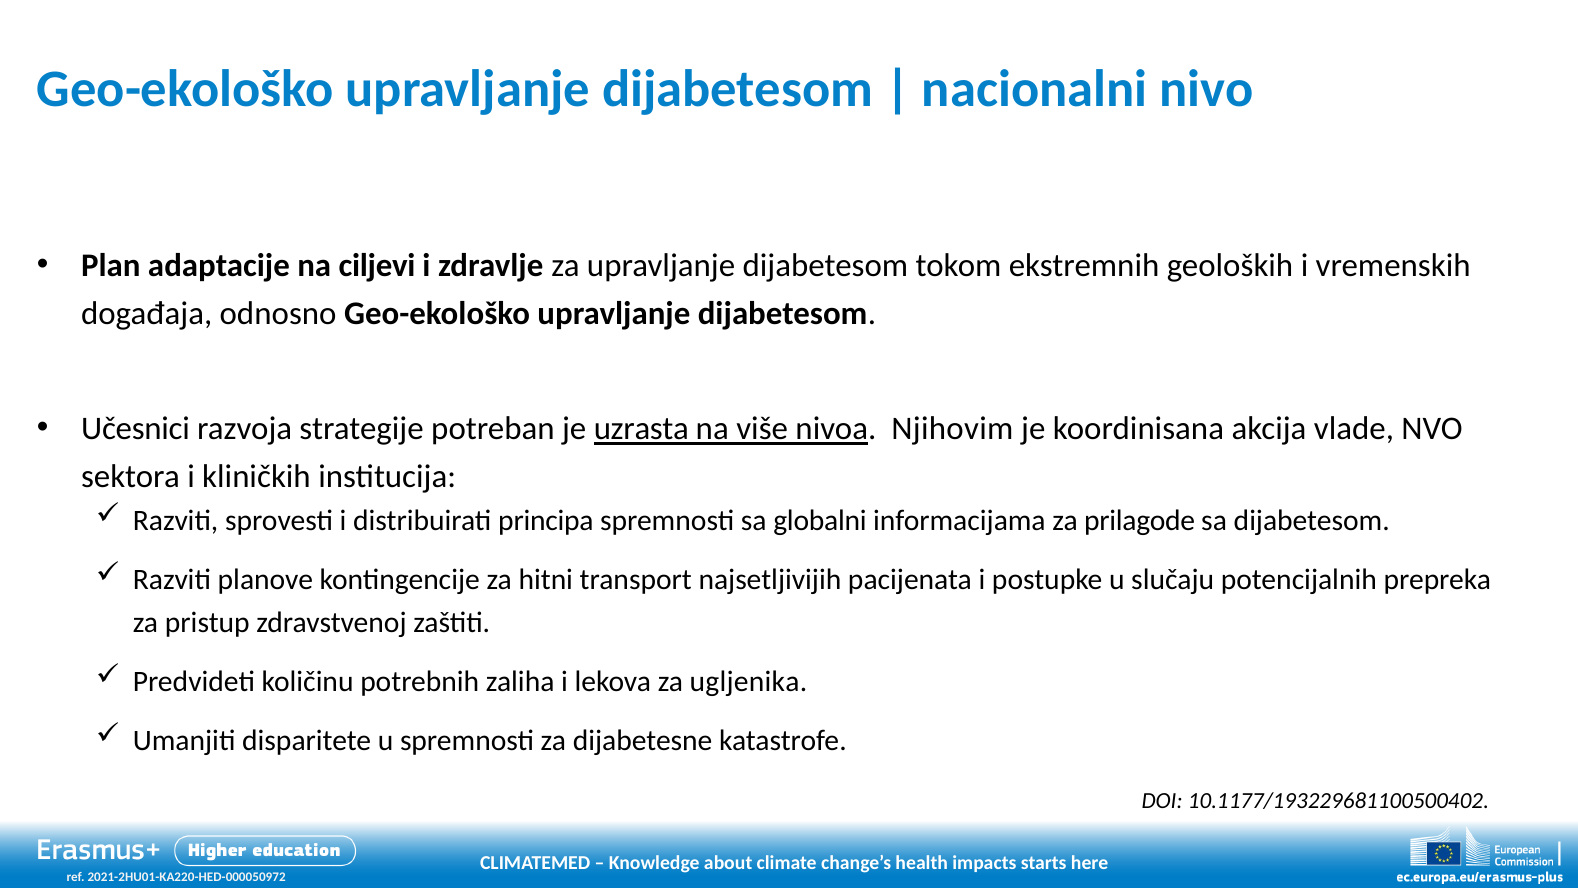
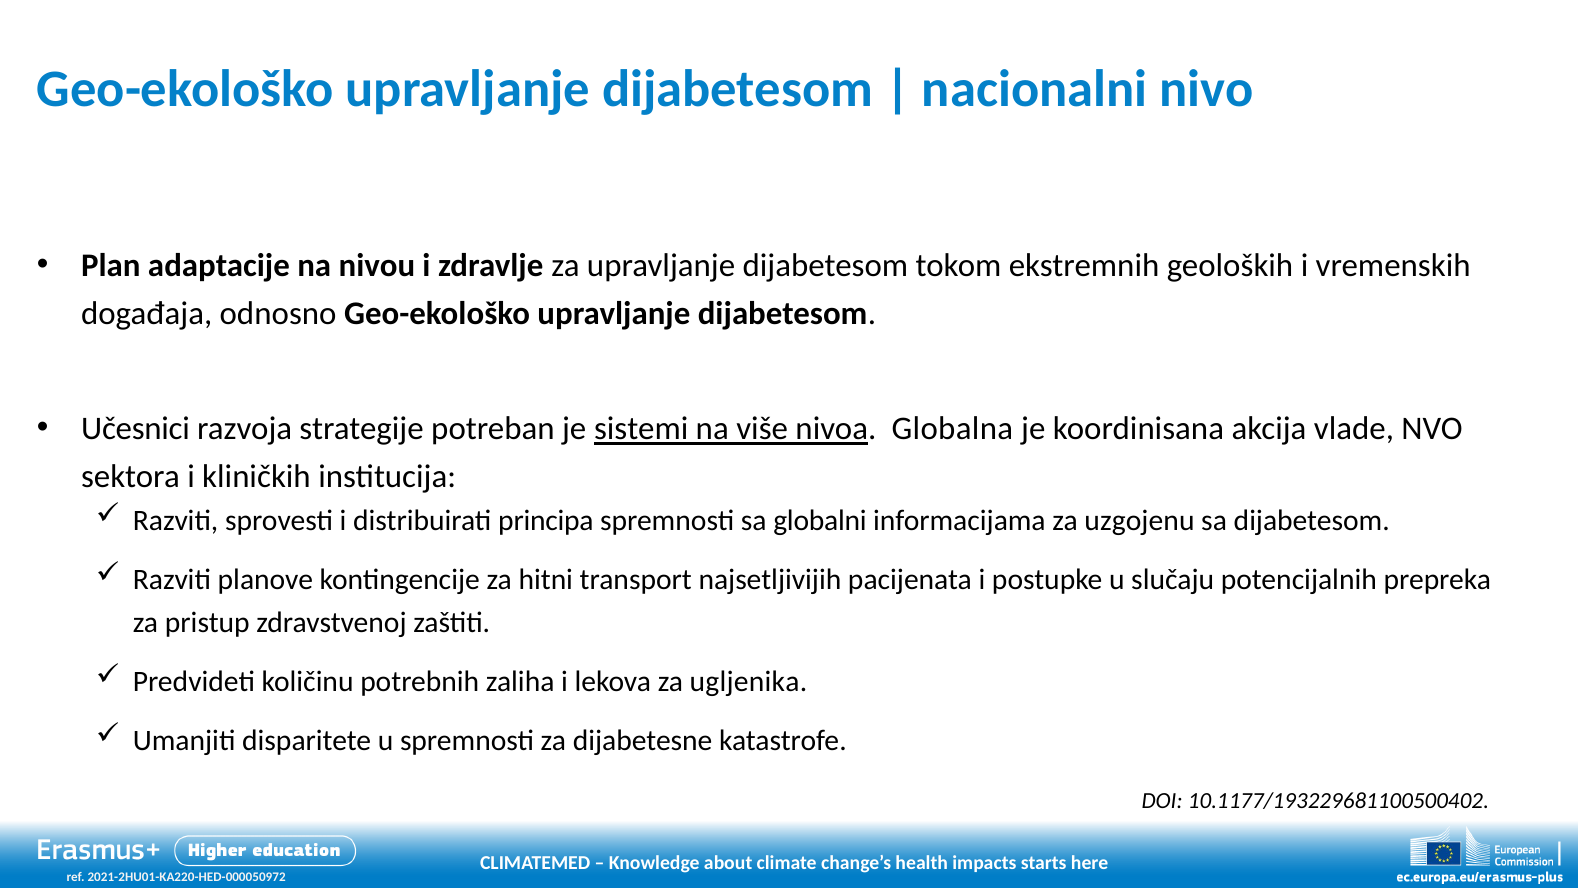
ciljevi: ciljevi -> nivou (377, 266)
uzrasta: uzrasta -> sistemi (641, 429)
Njihovim: Njihovim -> Globalna (952, 429)
prilagode: prilagode -> uzgojenu (1139, 520)
